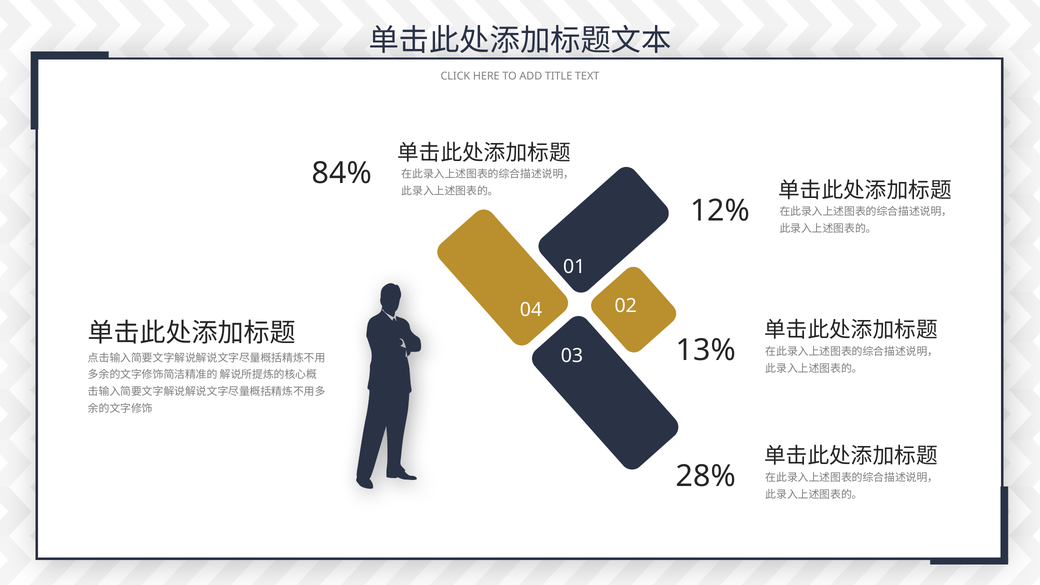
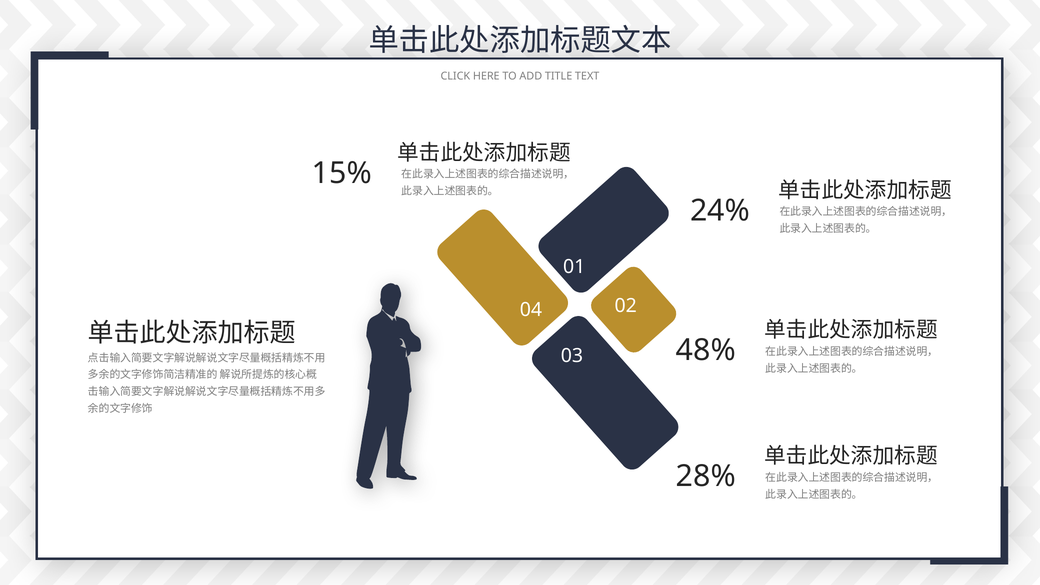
84%: 84% -> 15% (342, 173)
12%: 12% -> 24% (720, 211)
13%: 13% -> 48% (706, 350)
